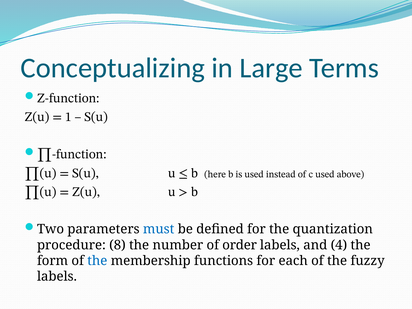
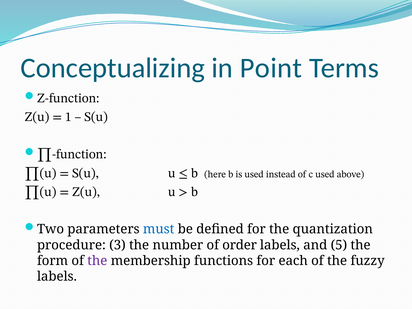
Large: Large -> Point (271, 68)
8: 8 -> 3 (117, 245)
4: 4 -> 5 (339, 245)
the colour: blue -> purple (97, 261)
